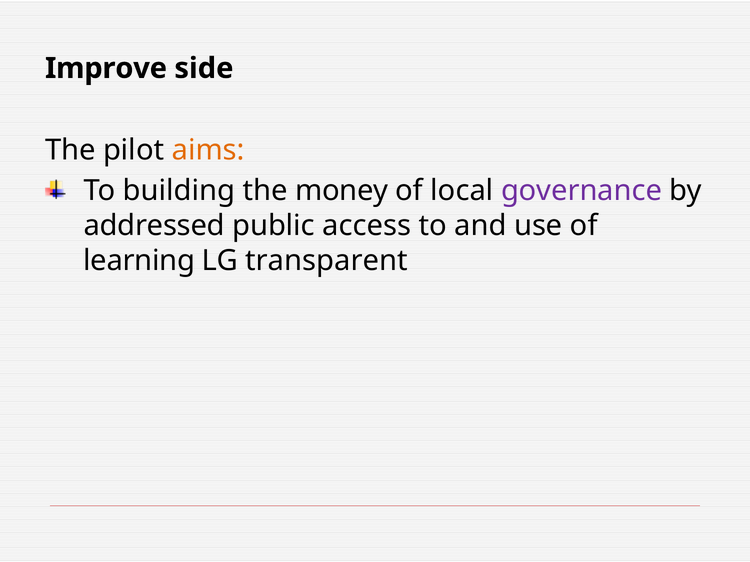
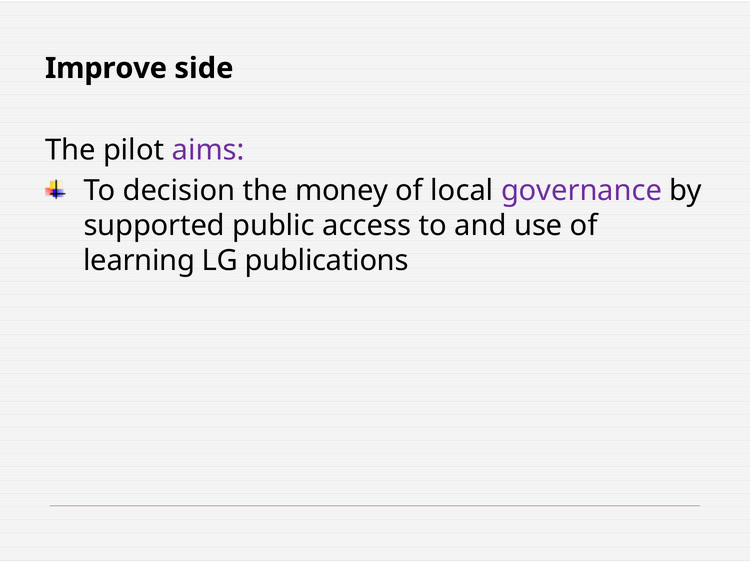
aims colour: orange -> purple (208, 150)
building: building -> decision (179, 191)
addressed: addressed -> supported (154, 226)
transparent: transparent -> publications (327, 261)
